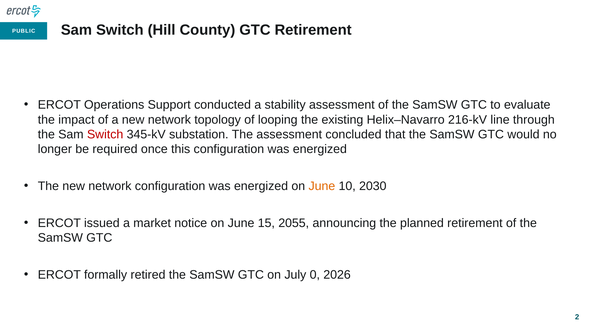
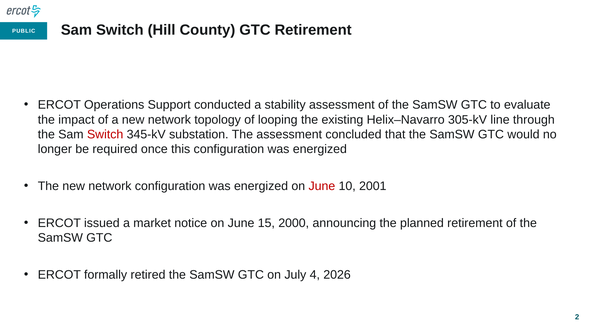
216-kV: 216-kV -> 305-kV (467, 120)
June colour: orange -> red (322, 186)
2030: 2030 -> 2001 (373, 186)
2055: 2055 -> 2000 (294, 223)
0: 0 -> 4 (315, 275)
